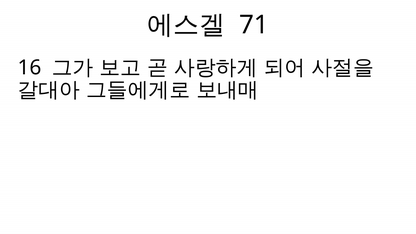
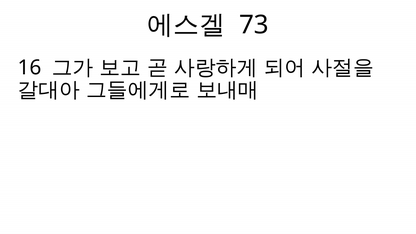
71: 71 -> 73 (254, 25)
